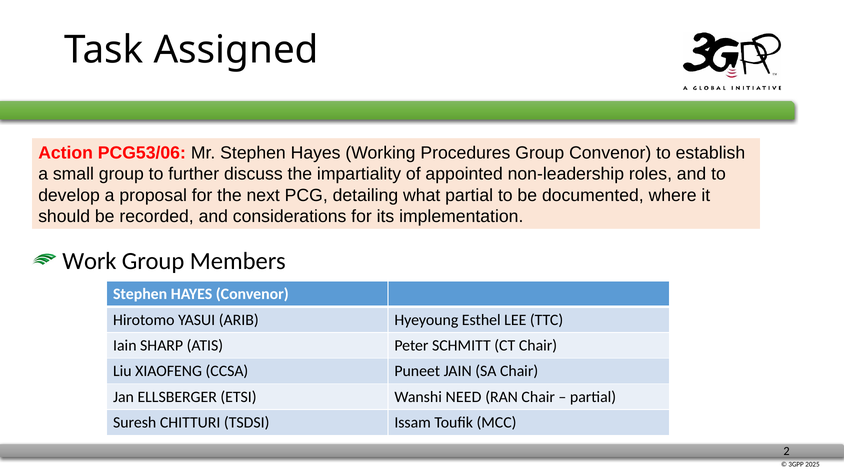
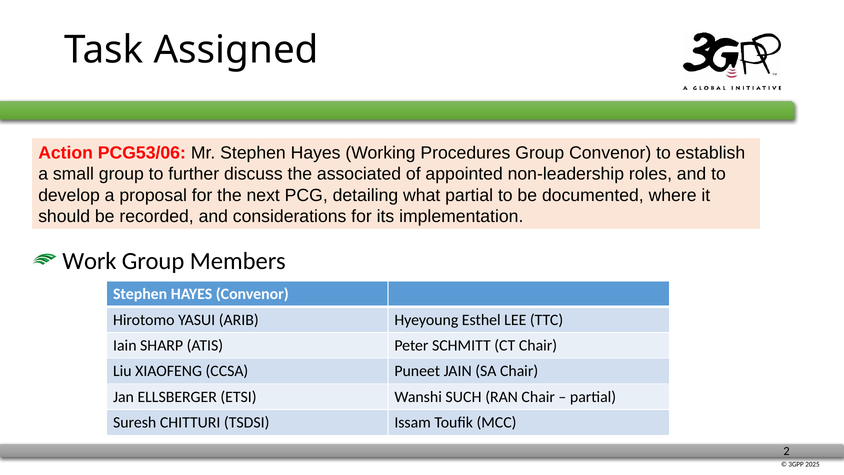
impartiality: impartiality -> associated (359, 174)
NEED: NEED -> SUCH (463, 397)
